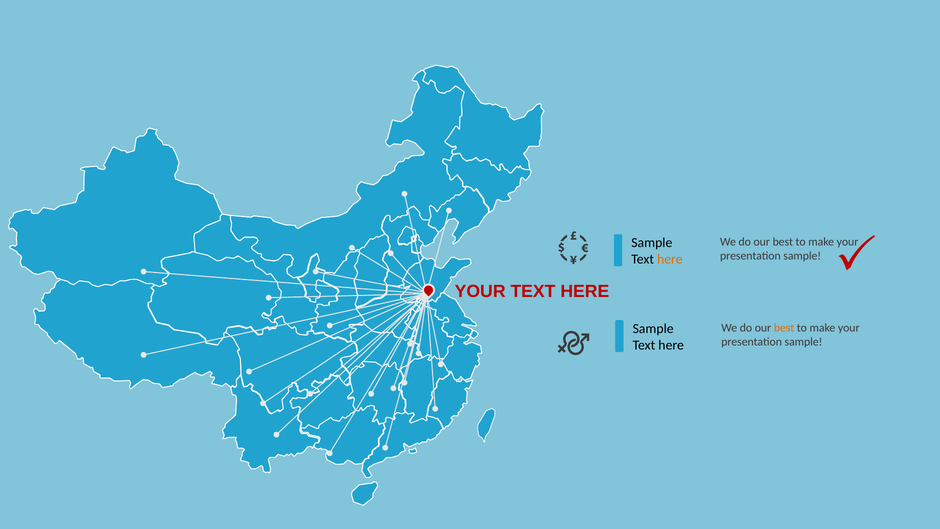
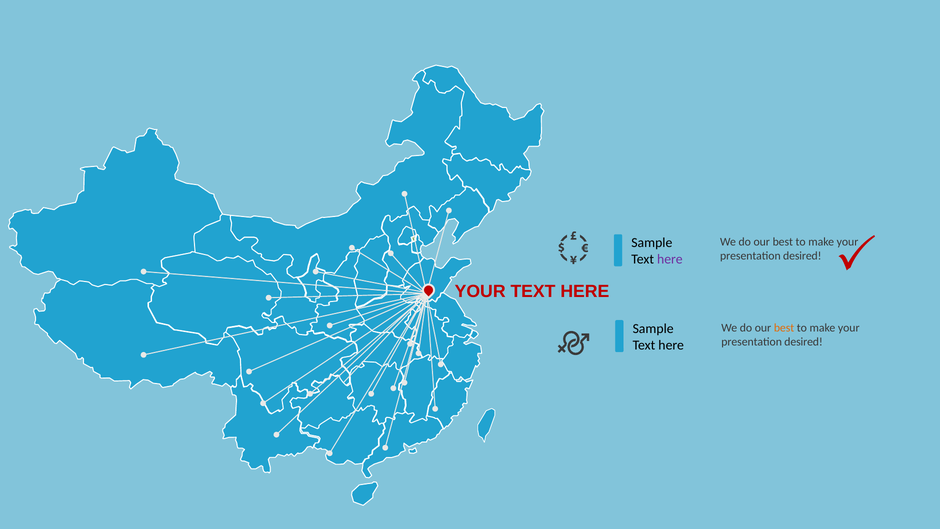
sample: sample -> desired (802, 256)
here colour: orange -> purple (670, 259)
sample: sample -> desired (804, 342)
